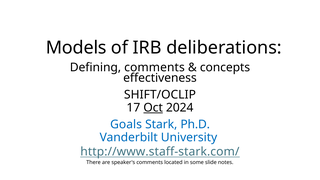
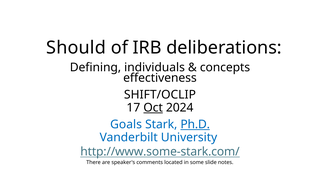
Models: Models -> Should (76, 48)
Defining comments: comments -> individuals (155, 67)
Ph.D underline: none -> present (195, 124)
http://www.staff-stark.com/: http://www.staff-stark.com/ -> http://www.some-stark.com/ (160, 152)
